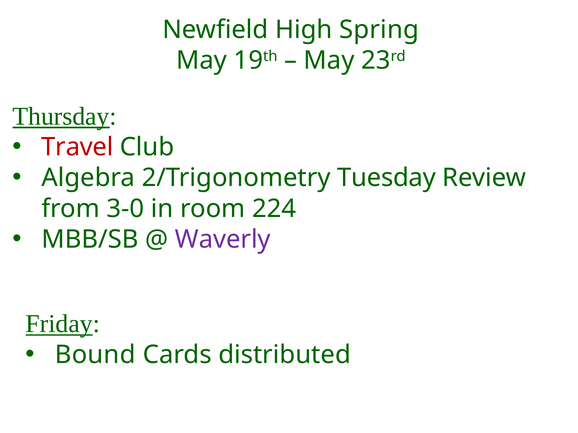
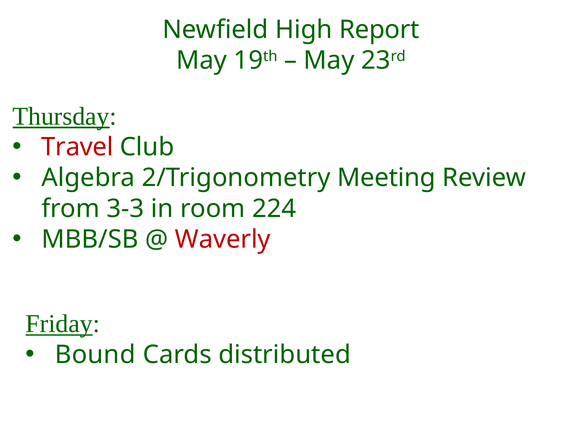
Spring: Spring -> Report (379, 30)
Tuesday: Tuesday -> Meeting (386, 178)
3-0: 3-0 -> 3-3 (125, 209)
Waverly colour: purple -> red (223, 240)
